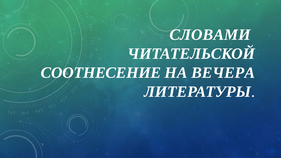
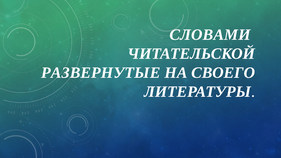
СООТНЕСЕНИЕ: СООТНЕСЕНИЕ -> РАЗВЕРНУТЫЕ (101, 73)
ВЕЧЕРА: ВЕЧЕРА -> СВОЕГО (223, 73)
